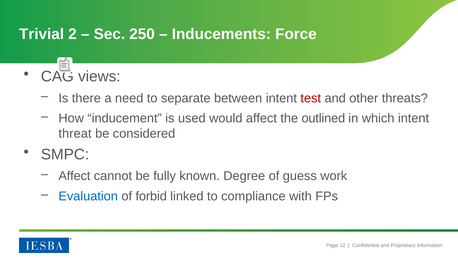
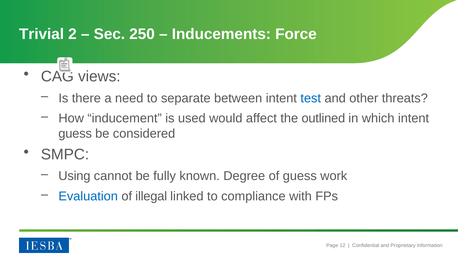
test colour: red -> blue (311, 98)
threat: threat -> guess (75, 133)
Affect: Affect -> Using (74, 176)
forbid: forbid -> illegal (151, 196)
